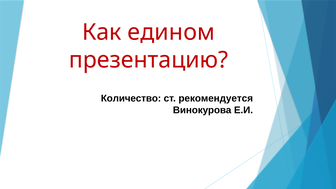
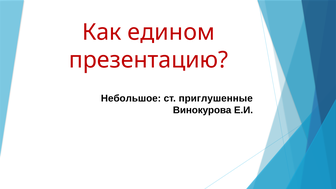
Количество: Количество -> Небольшое (131, 98)
рекомендуется: рекомендуется -> приглушенные (216, 98)
